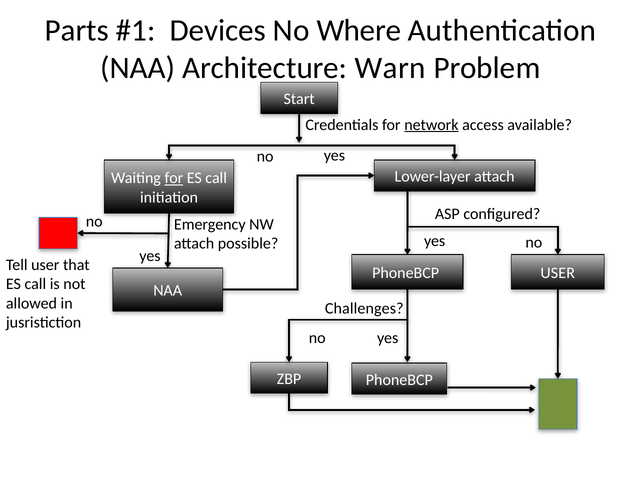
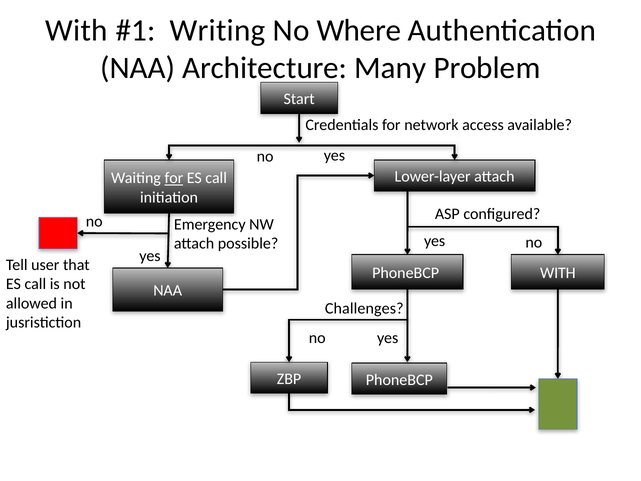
Parts: Parts -> With (77, 31)
Devices: Devices -> Writing (218, 31)
Warn: Warn -> Many (390, 68)
network underline: present -> none (431, 125)
USER: USER -> WITH (558, 273)
